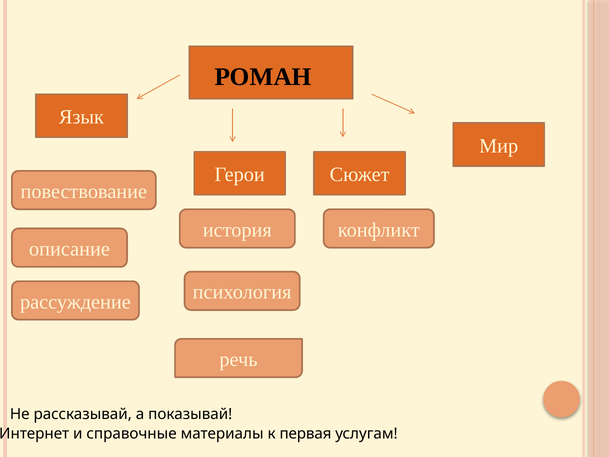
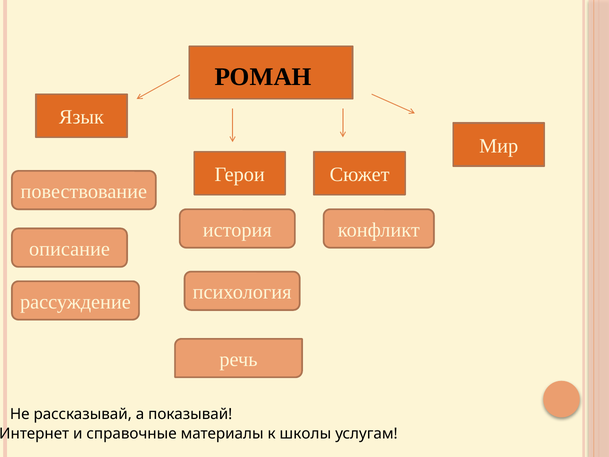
первая: первая -> школы (305, 433)
